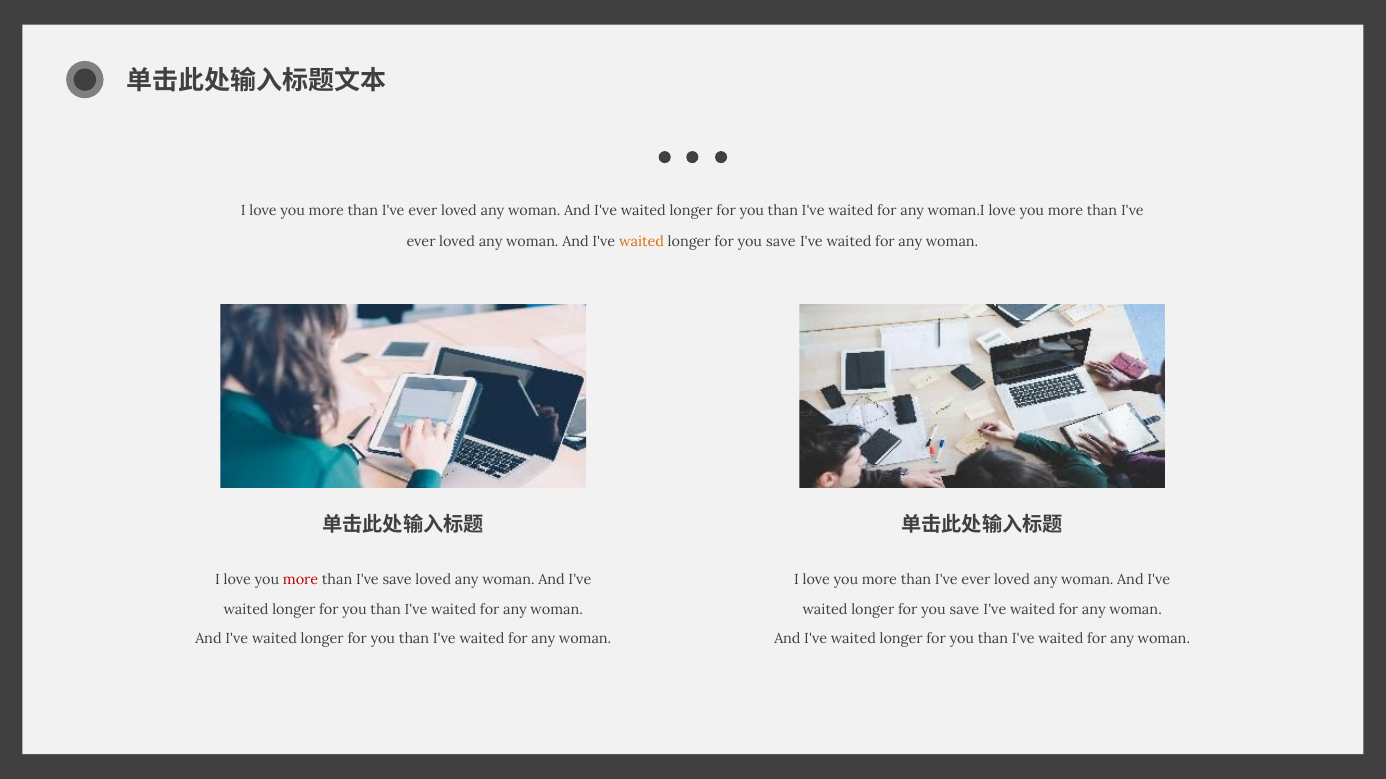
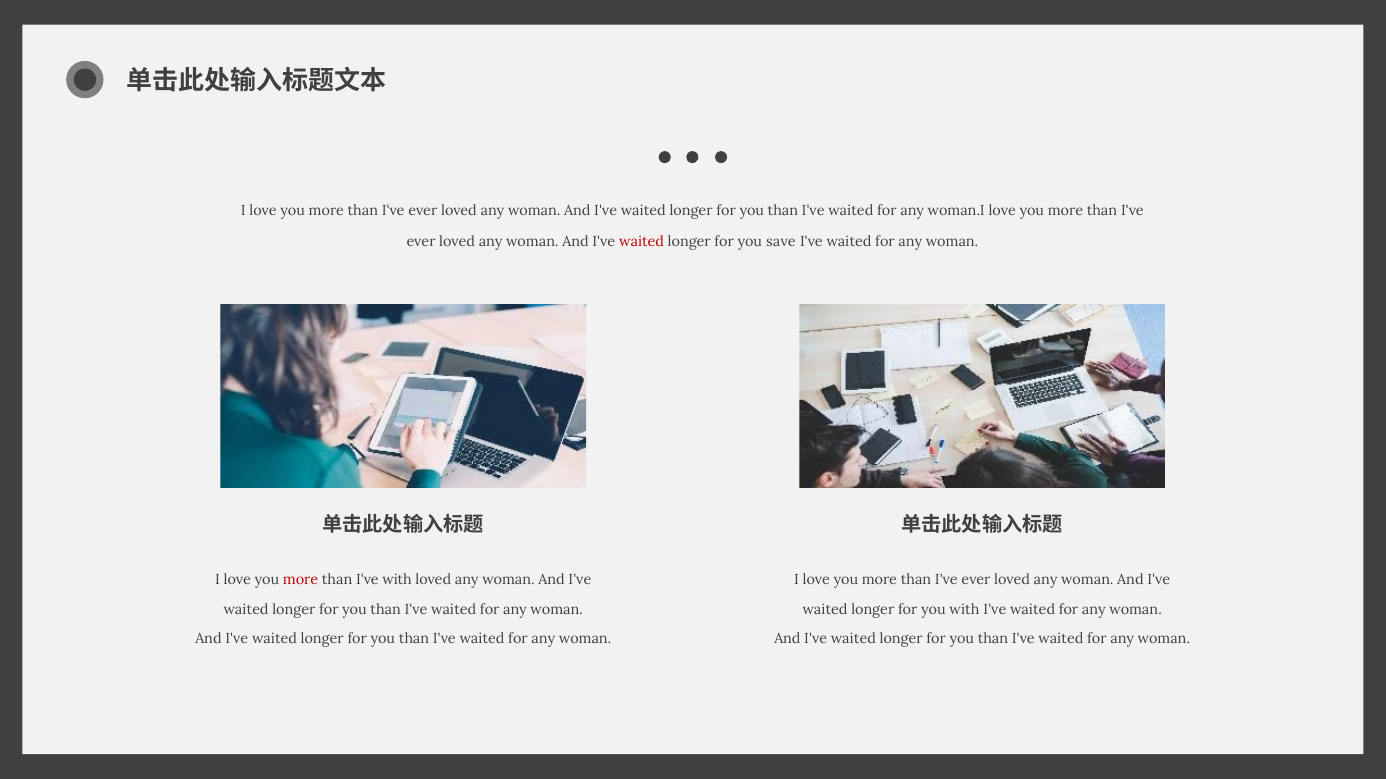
waited colour: orange -> red (642, 242)
I've save: save -> with (397, 580)
save: save -> with (964, 610)
